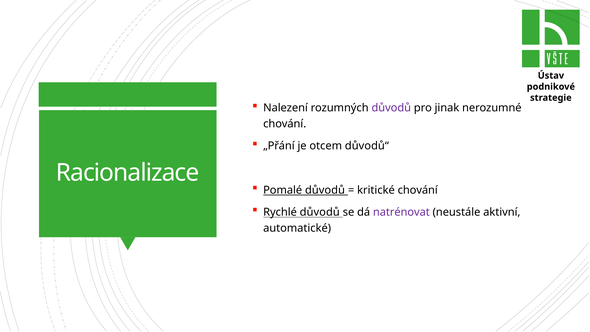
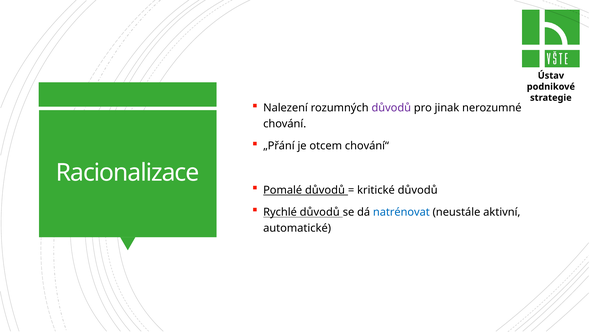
důvodů“: důvodů“ -> chování“ (367, 146)
kritické chování: chování -> důvodů (418, 190)
natrénovat colour: purple -> blue (401, 212)
